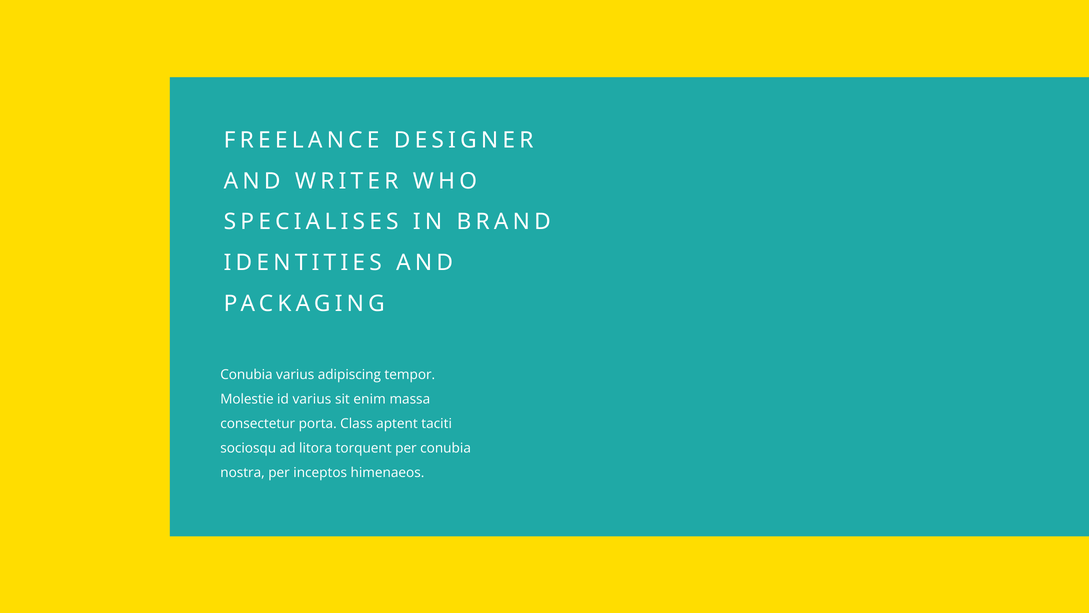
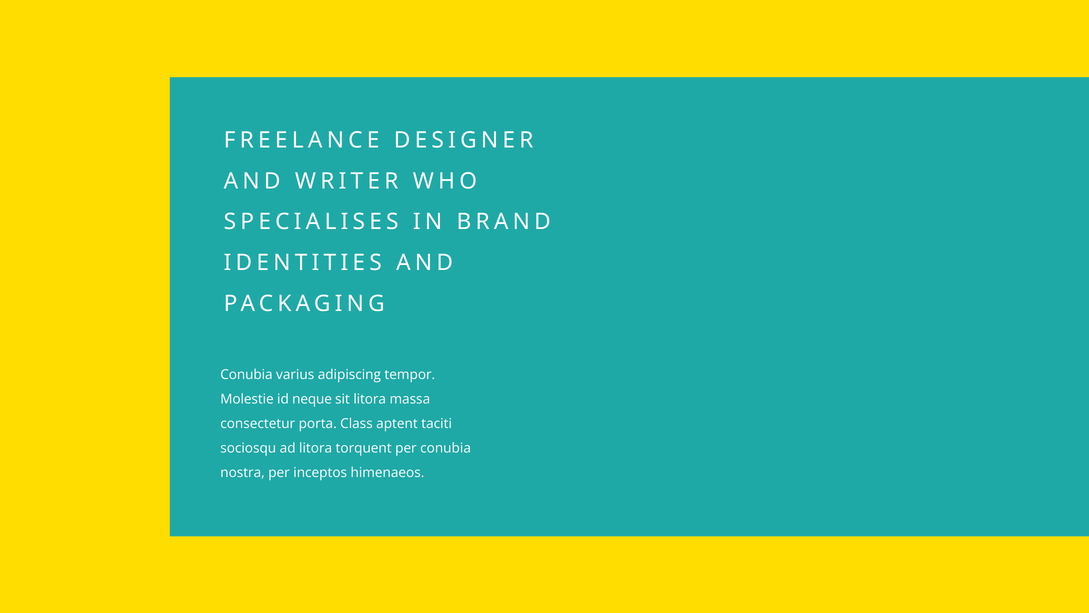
id varius: varius -> neque (312, 399)
sit enim: enim -> litora (370, 399)
